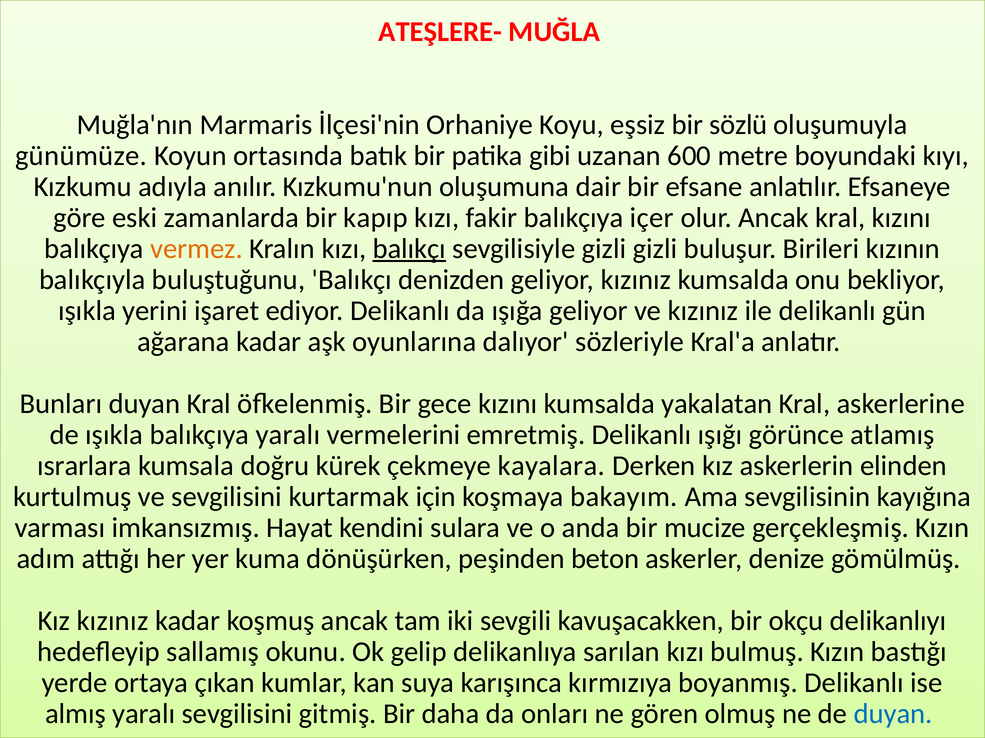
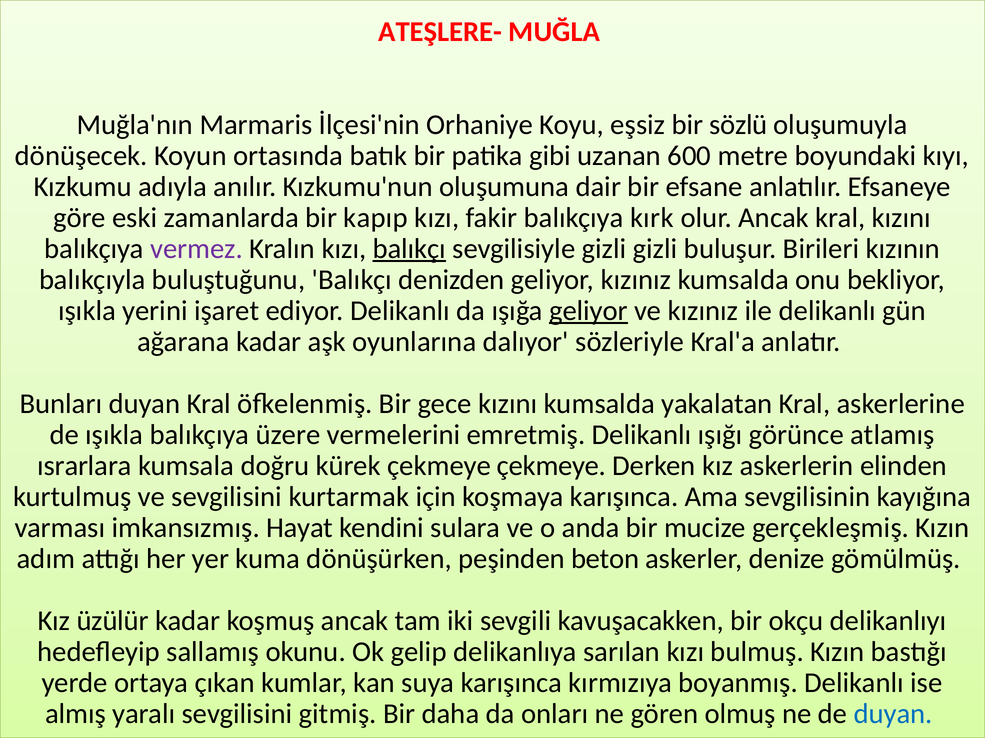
günümüze: günümüze -> dönüşecek (81, 156)
içer: içer -> kırk (652, 218)
vermez colour: orange -> purple (196, 249)
geliyor underline: none -> present (589, 311)
balıkçıya yaralı: yaralı -> üzere (288, 435)
çekmeye kayalara: kayalara -> çekmeye (552, 466)
koşmaya bakayım: bakayım -> karışınca (624, 497)
Kız kızınız: kızınız -> üzülür (113, 621)
